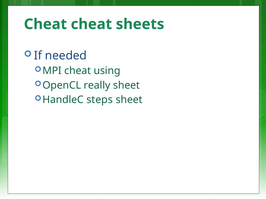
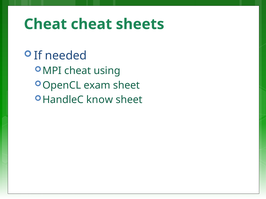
really: really -> exam (97, 85)
steps: steps -> know (100, 100)
